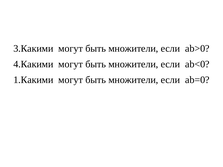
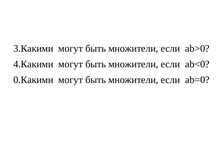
1.Какими: 1.Какими -> 0.Какими (33, 80)
